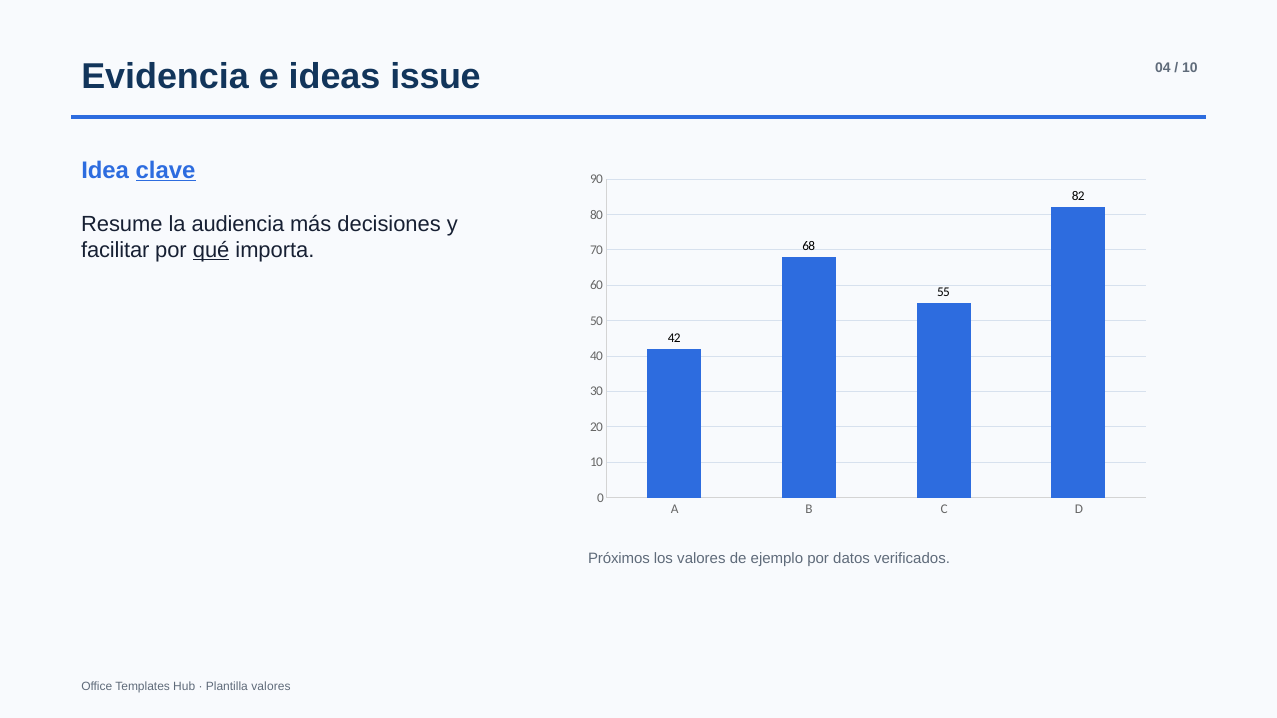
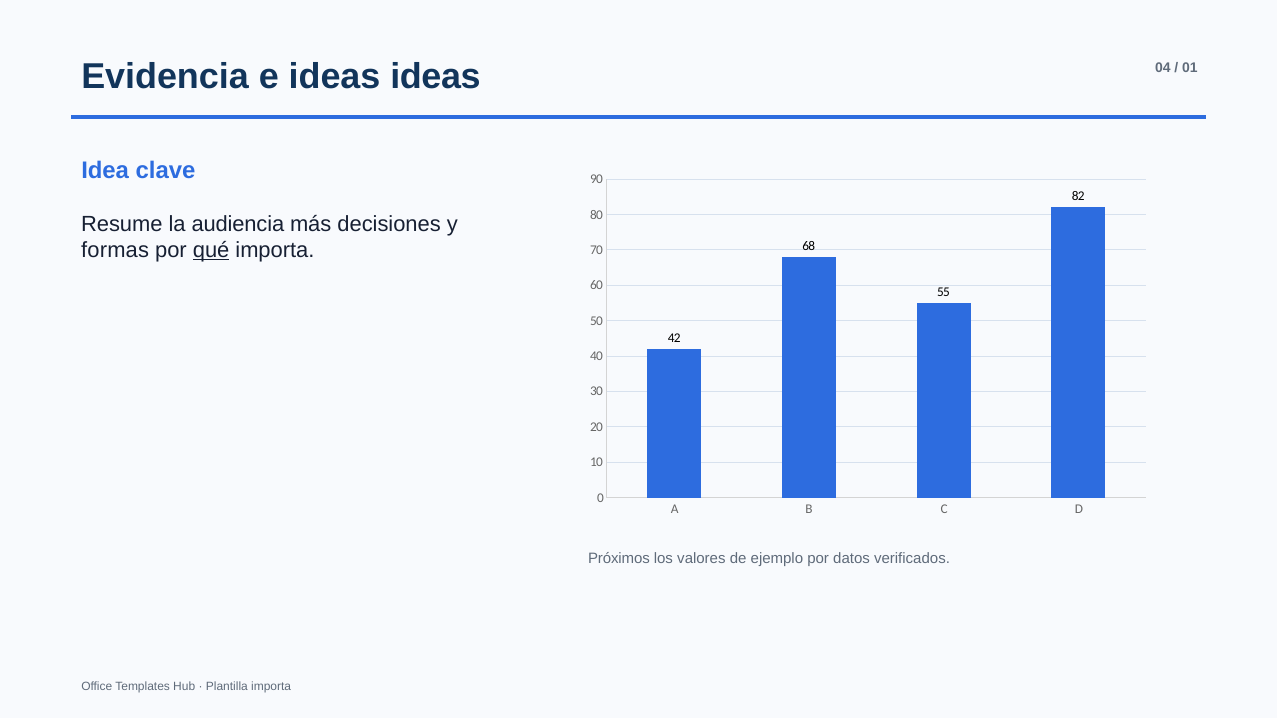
ideas issue: issue -> ideas (436, 77)
10: 10 -> 01 (1190, 68)
clave underline: present -> none (166, 170)
facilitar: facilitar -> formas (115, 250)
Plantilla valores: valores -> importa (271, 687)
